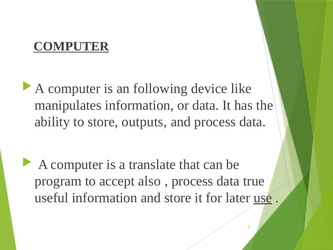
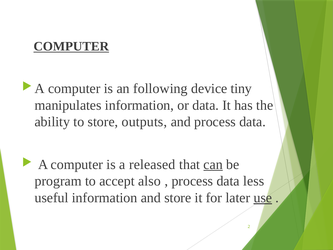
like: like -> tiny (241, 88)
translate: translate -> released (152, 164)
can underline: none -> present (213, 164)
true: true -> less (254, 181)
